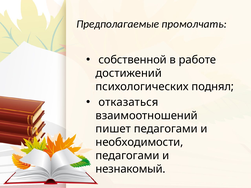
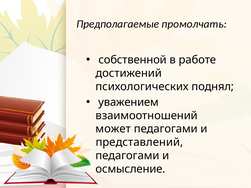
отказаться: отказаться -> уважением (129, 102)
пишет: пишет -> может (113, 129)
необходимости: необходимости -> представлений (139, 142)
незнакомый: незнакомый -> осмысление (130, 169)
